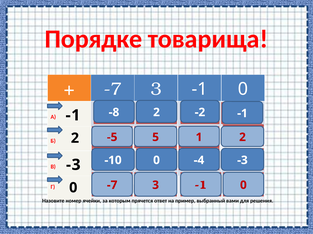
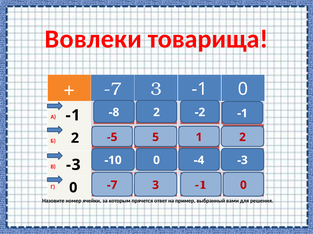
Порядке: Порядке -> Вовлеки (93, 39)
